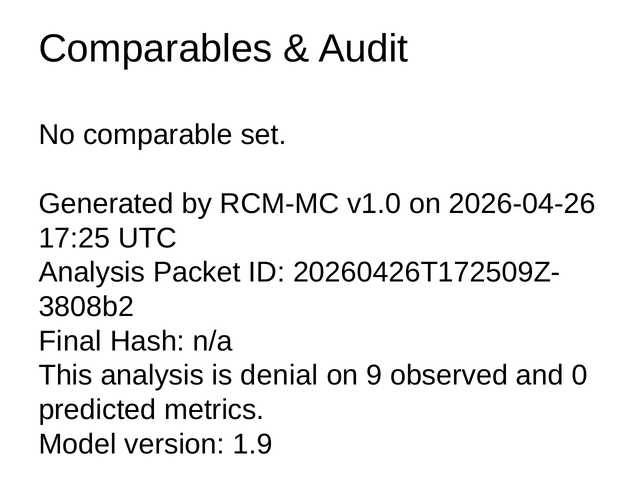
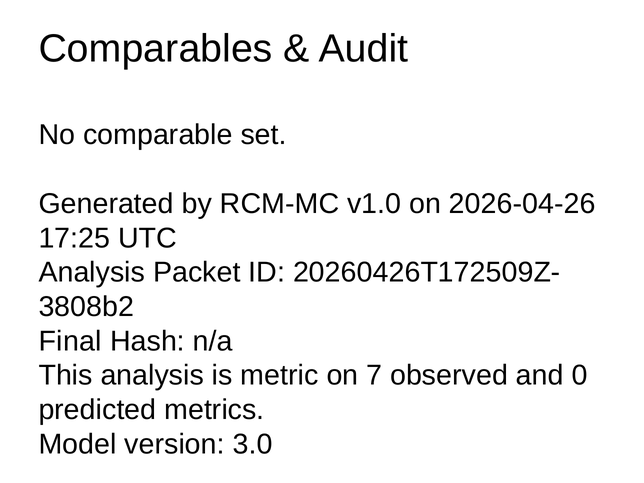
denial: denial -> metric (279, 376)
9: 9 -> 7 (374, 376)
1.9: 1.9 -> 3.0 (253, 444)
